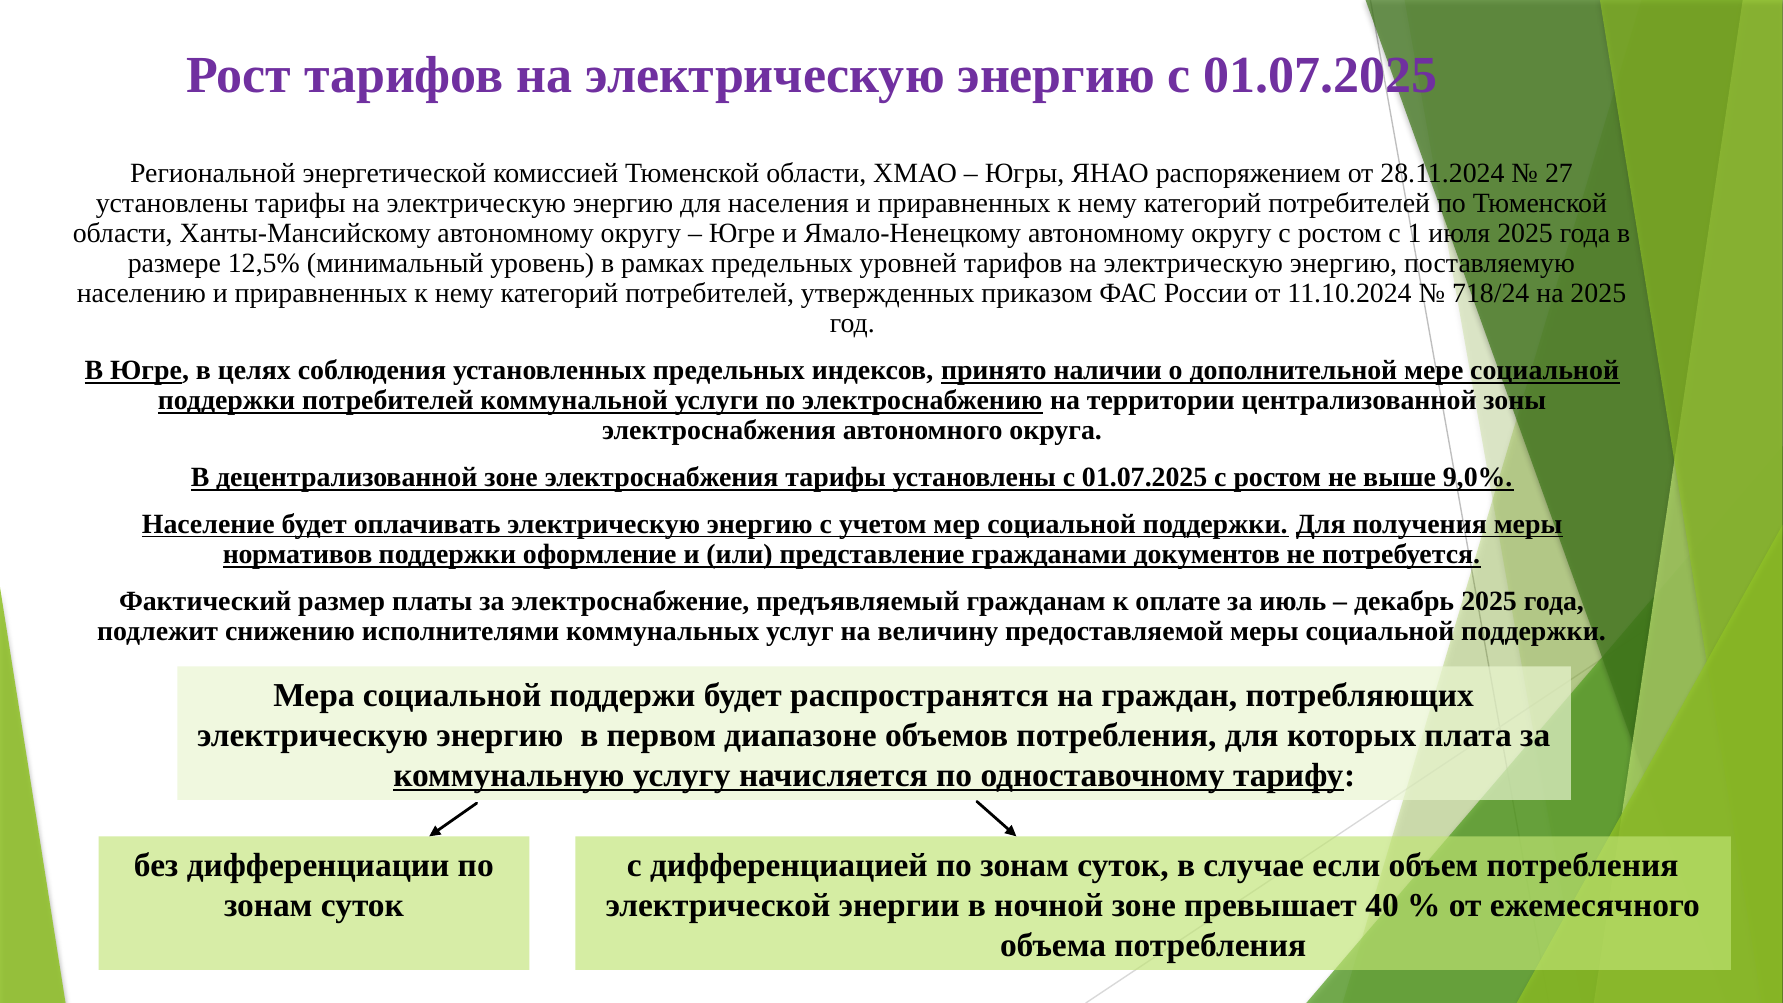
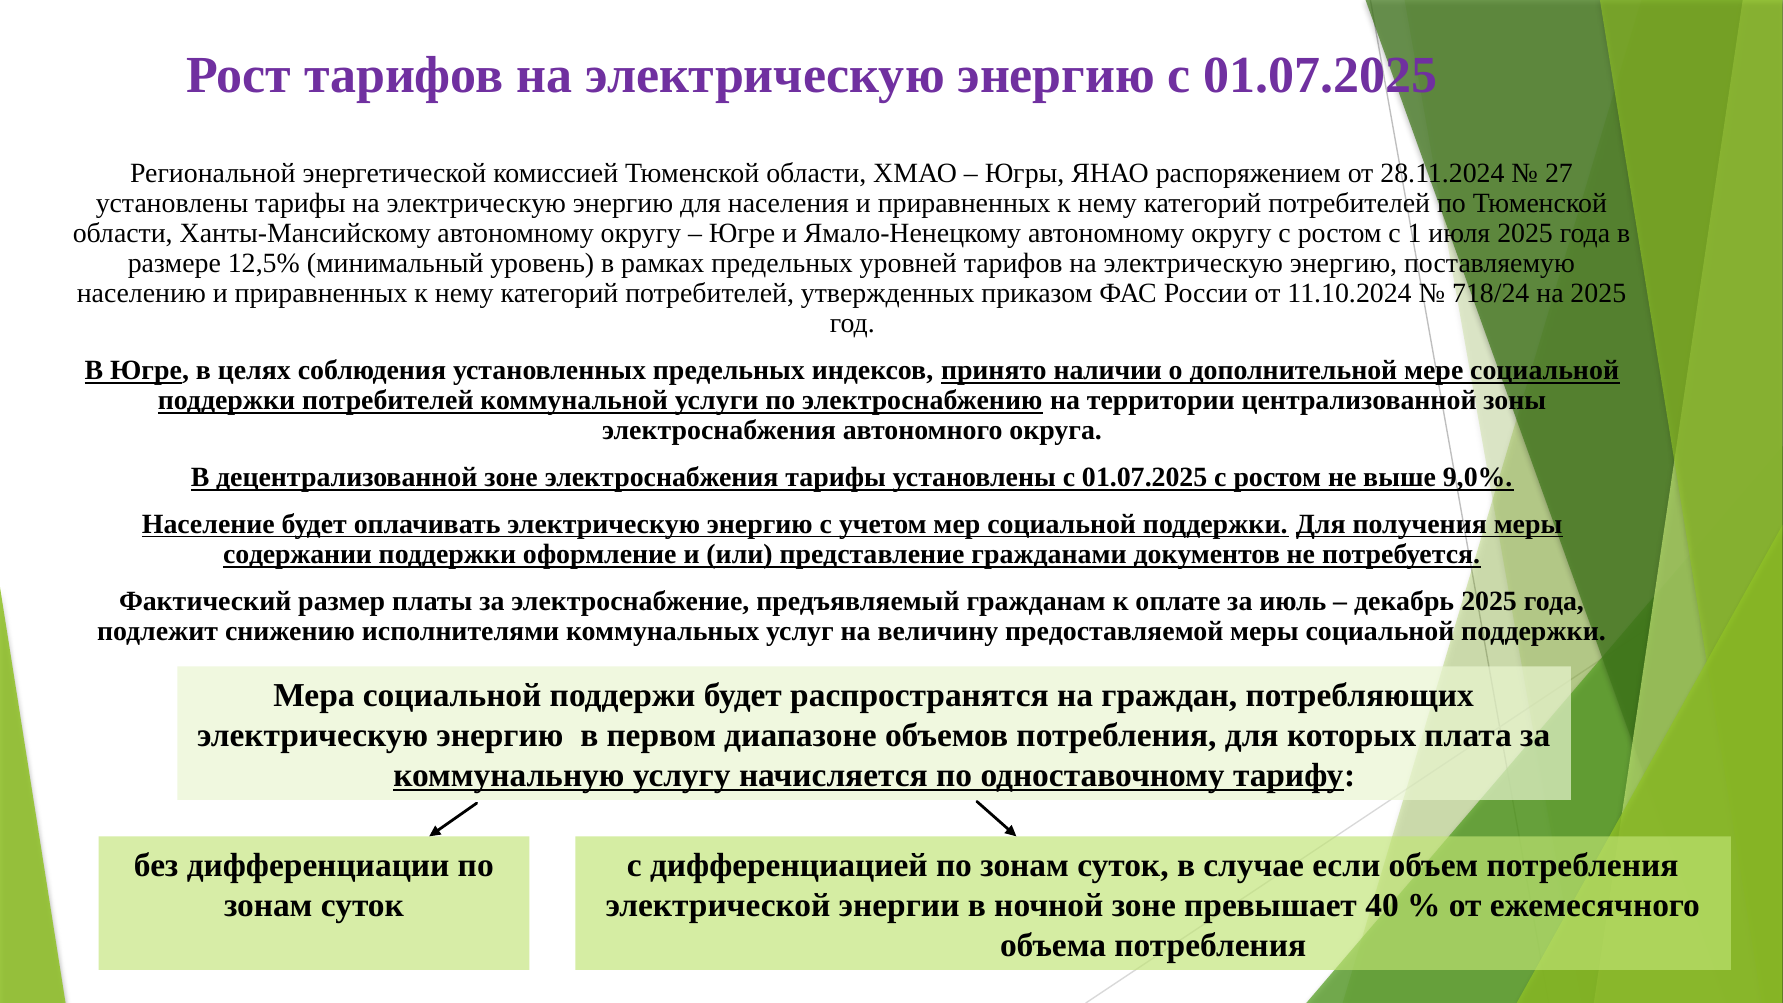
нормативов: нормативов -> содержании (298, 554)
